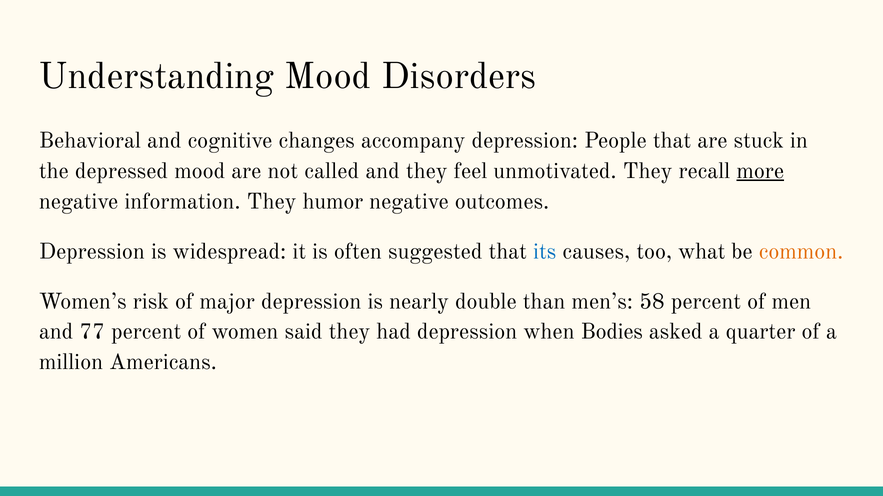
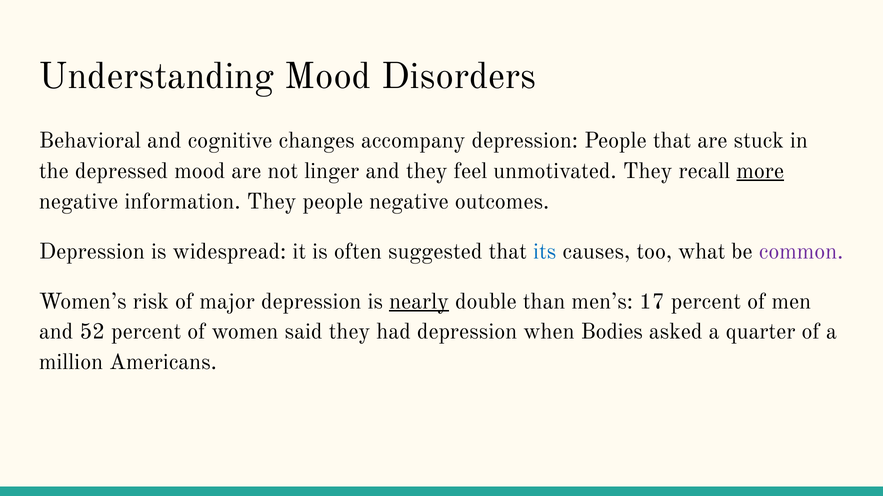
called: called -> linger (332, 171)
They humor: humor -> people (333, 202)
common colour: orange -> purple (801, 252)
nearly underline: none -> present (419, 302)
58: 58 -> 17 (652, 302)
77: 77 -> 52 (92, 332)
